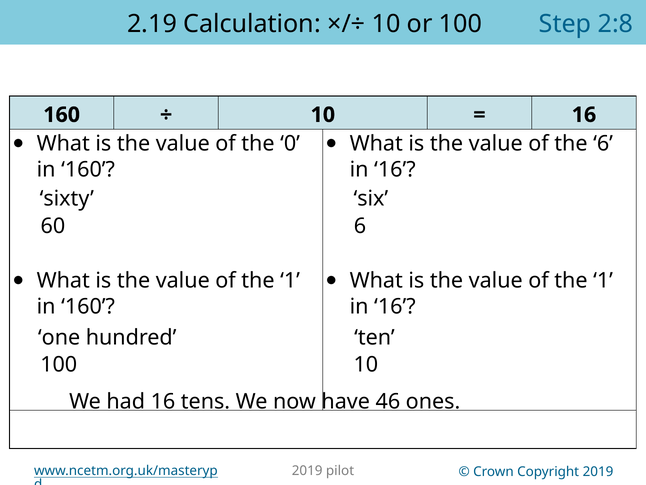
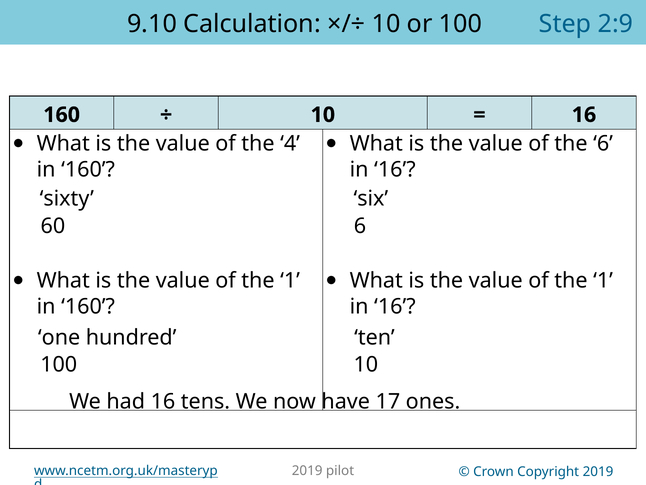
2.19: 2.19 -> 9.10 (152, 24)
2:8: 2:8 -> 2:9 (616, 24)
0: 0 -> 4 (290, 144)
46: 46 -> 17 (388, 401)
